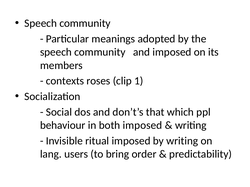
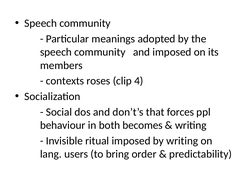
1: 1 -> 4 (139, 81)
which: which -> forces (180, 112)
both imposed: imposed -> becomes (143, 126)
